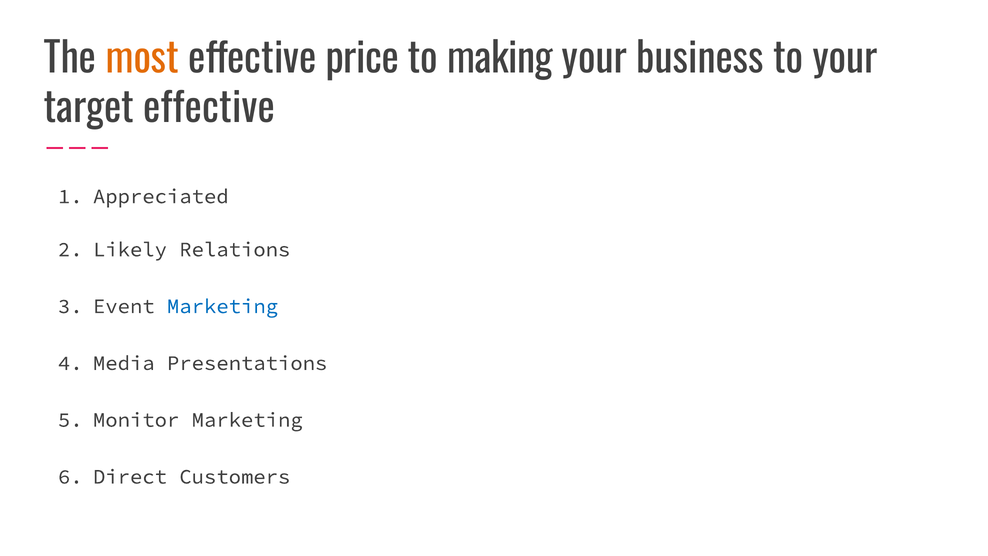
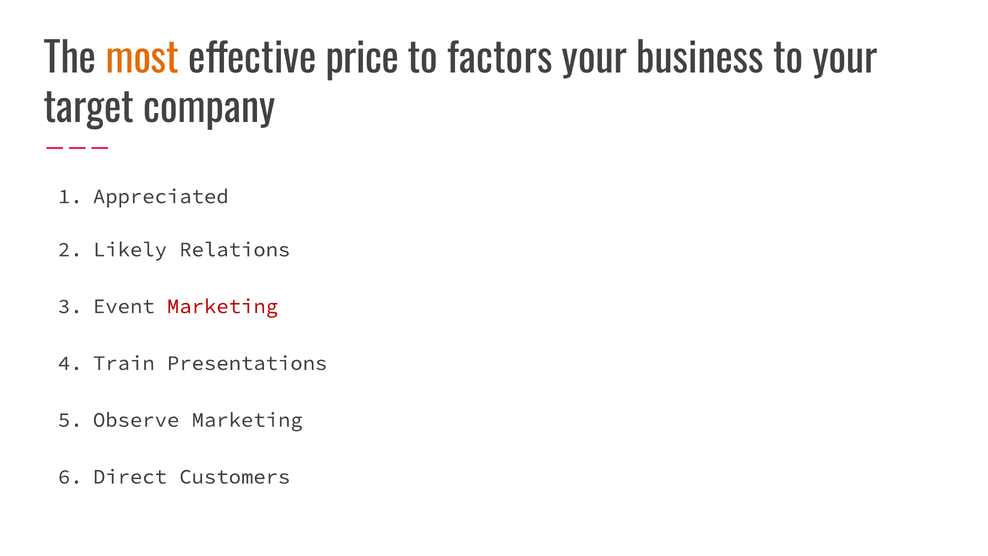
making: making -> factors (500, 59)
target effective: effective -> company (209, 109)
Marketing colour: blue -> red (222, 306)
Media: Media -> Train (124, 363)
Monitor: Monitor -> Observe (136, 420)
